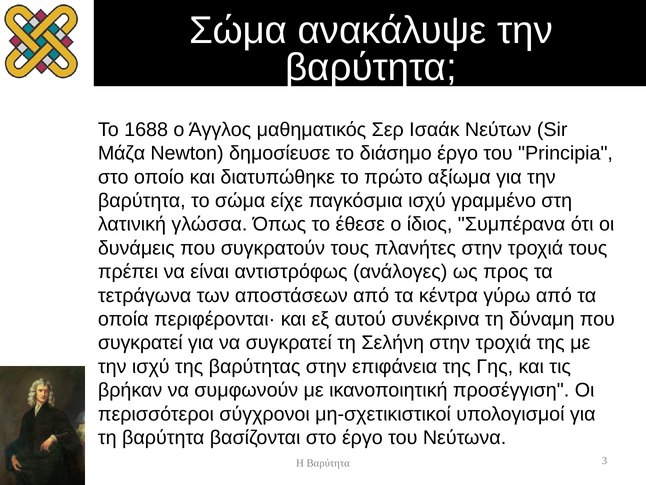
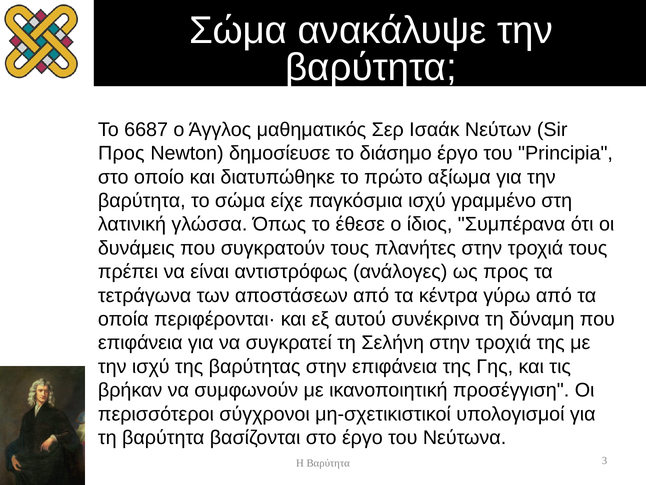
1688: 1688 -> 6687 (146, 130)
Μάζα: Μάζα -> Προς (121, 153)
συγκρατεί: συγκρατεί -> επιφάνεια (140, 343)
